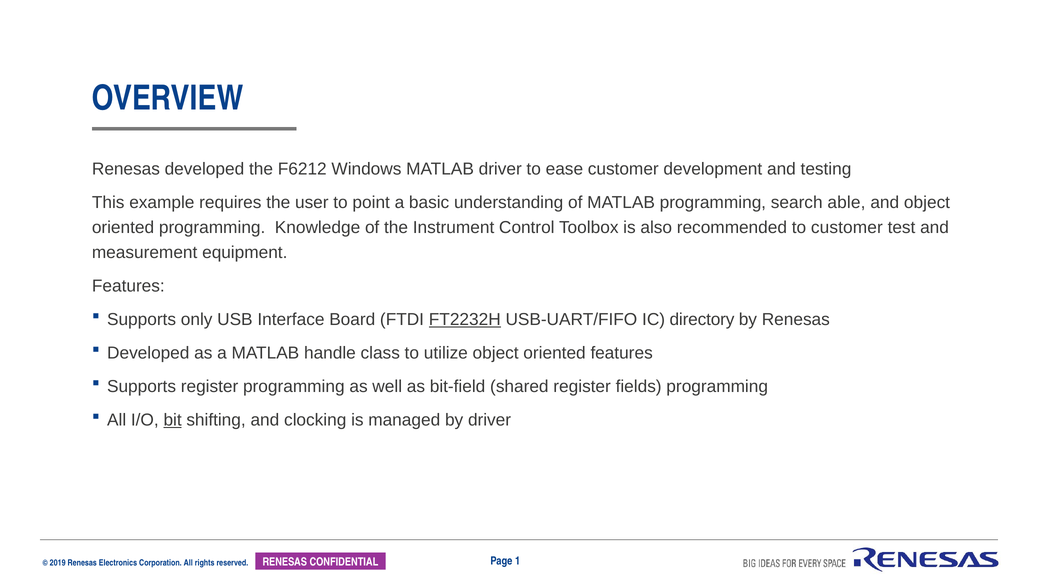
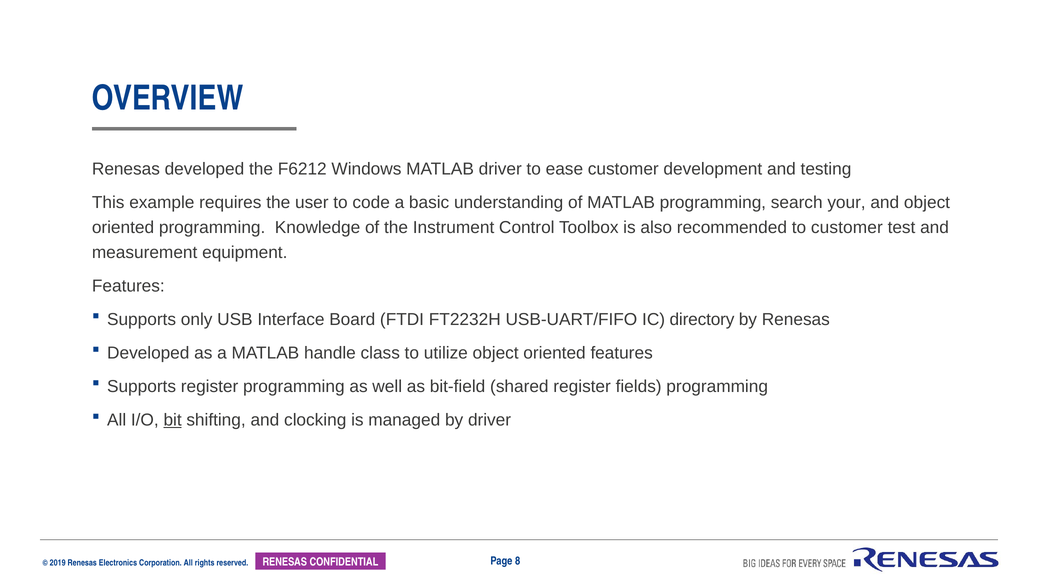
point: point -> code (371, 202)
able: able -> your (847, 202)
FT2232H underline: present -> none (465, 319)
1: 1 -> 8 (518, 561)
